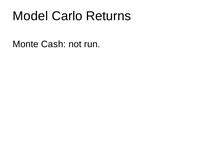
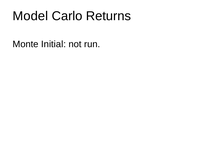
Cash: Cash -> Initial (54, 44)
